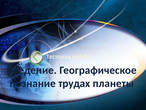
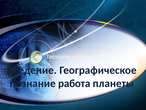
познание трудах: трудах -> работа (74, 83)
